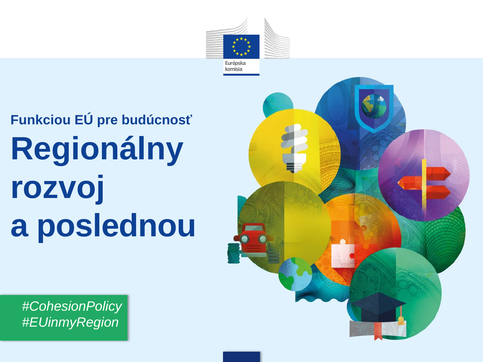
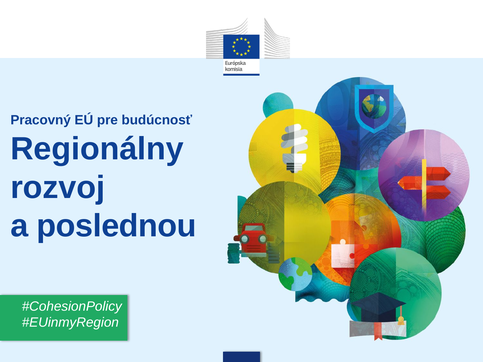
Funkciou: Funkciou -> Pracovný (41, 120)
